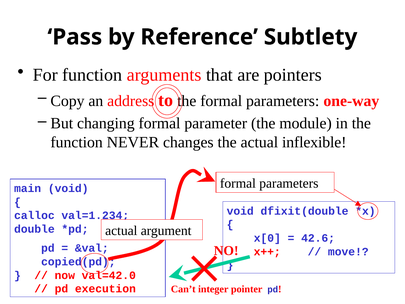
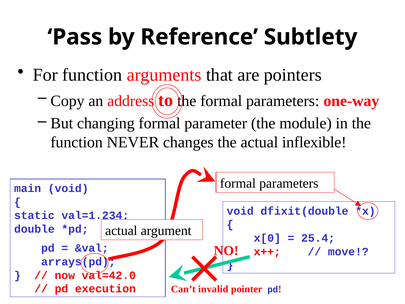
calloc: calloc -> static (34, 215)
42.6: 42.6 -> 25.4 (318, 238)
copied(pd: copied(pd -> arrays(pd (78, 262)
integer: integer -> invalid (213, 289)
